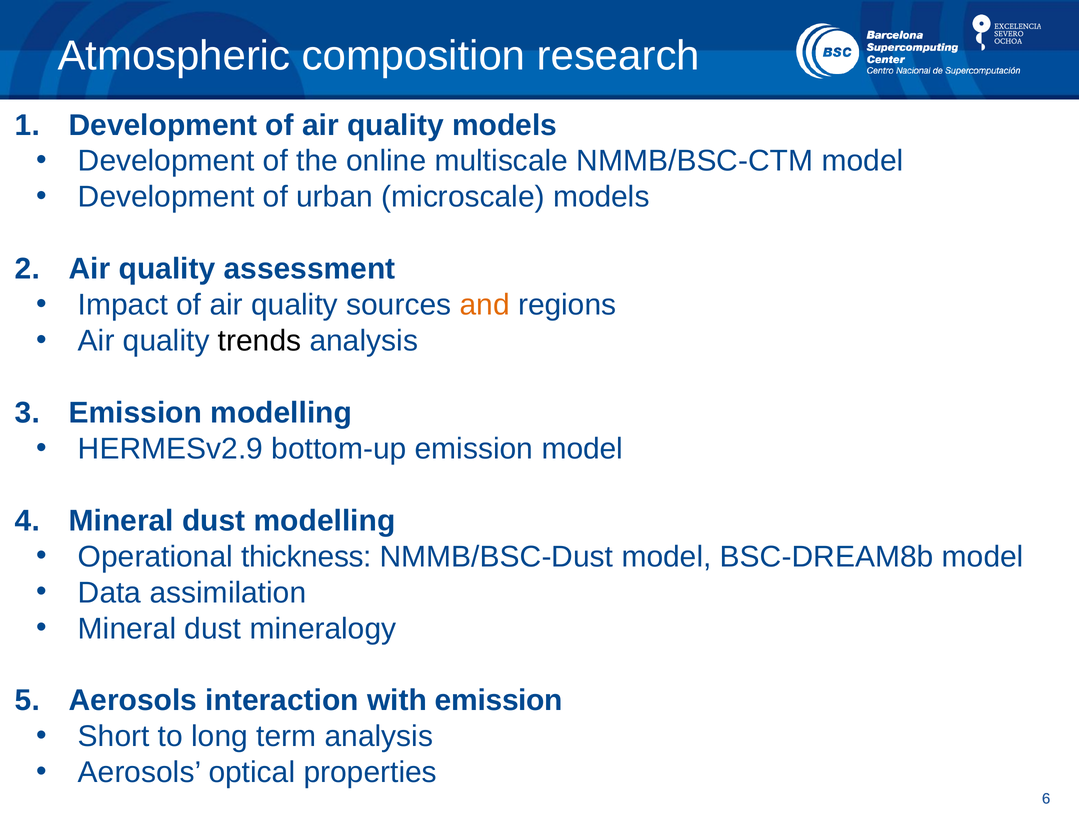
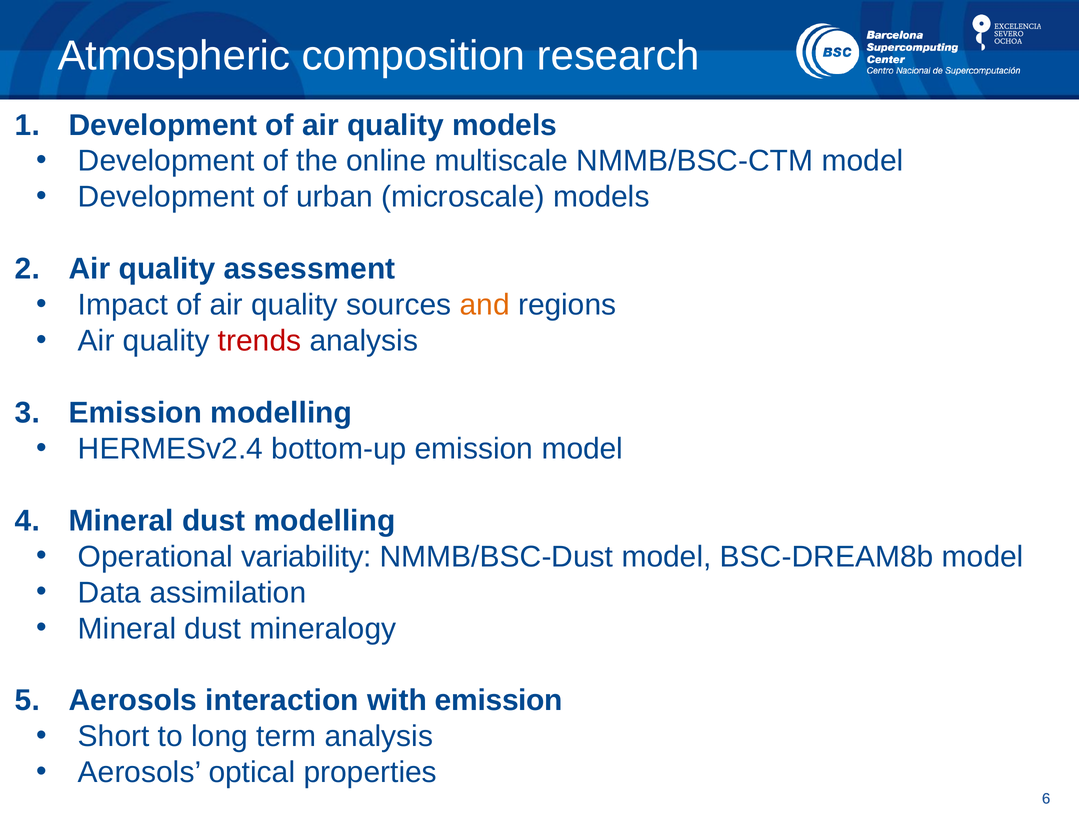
trends colour: black -> red (260, 341)
HERMESv2.9: HERMESv2.9 -> HERMESv2.4 (171, 449)
thickness: thickness -> variability (306, 557)
